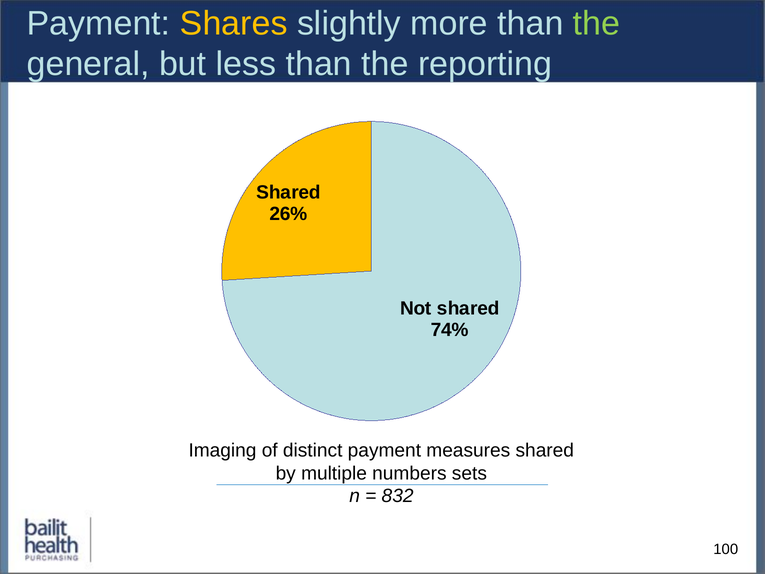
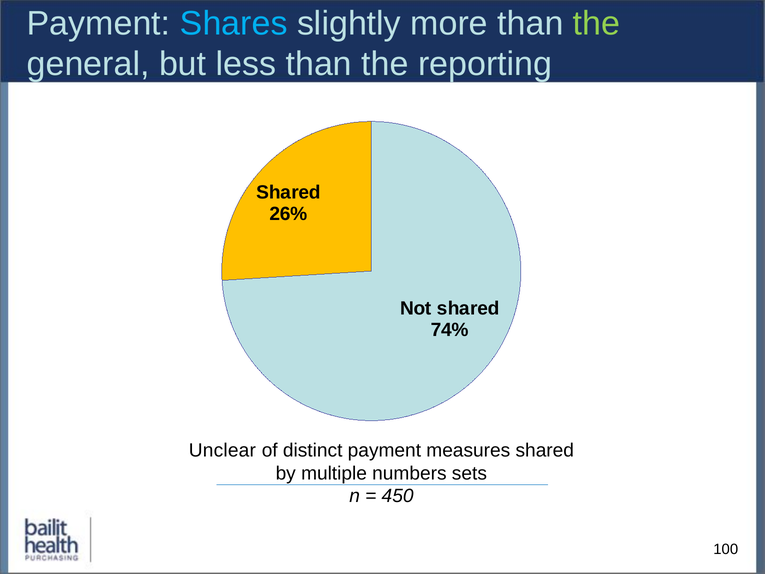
Shares colour: yellow -> light blue (234, 23)
Imaging: Imaging -> Unclear (222, 450)
832: 832 -> 450 (398, 496)
